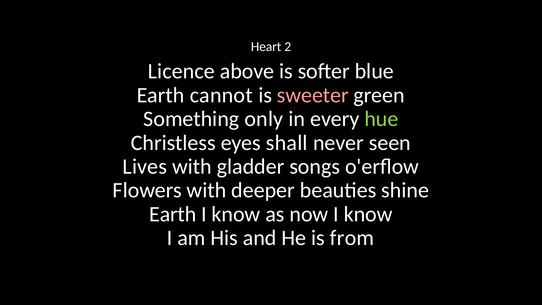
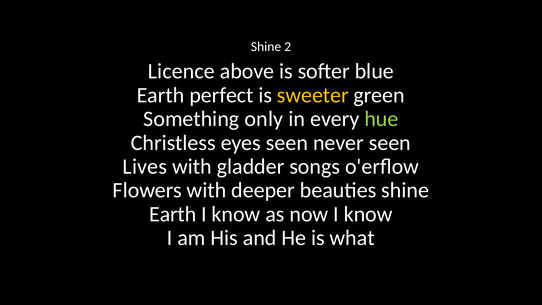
Heart: Heart -> Shine (266, 47)
cannot: cannot -> perfect (221, 95)
sweeter colour: pink -> yellow (313, 95)
eyes shall: shall -> seen (287, 143)
from: from -> what (352, 238)
